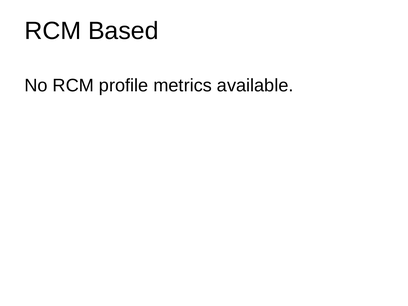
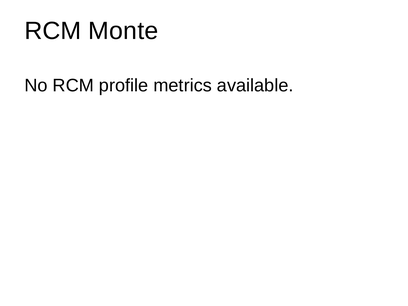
Based: Based -> Monte (123, 31)
